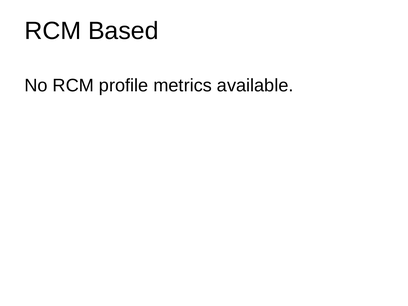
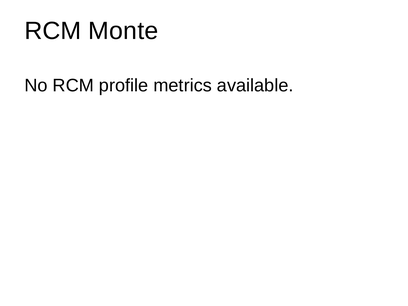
Based: Based -> Monte (123, 31)
